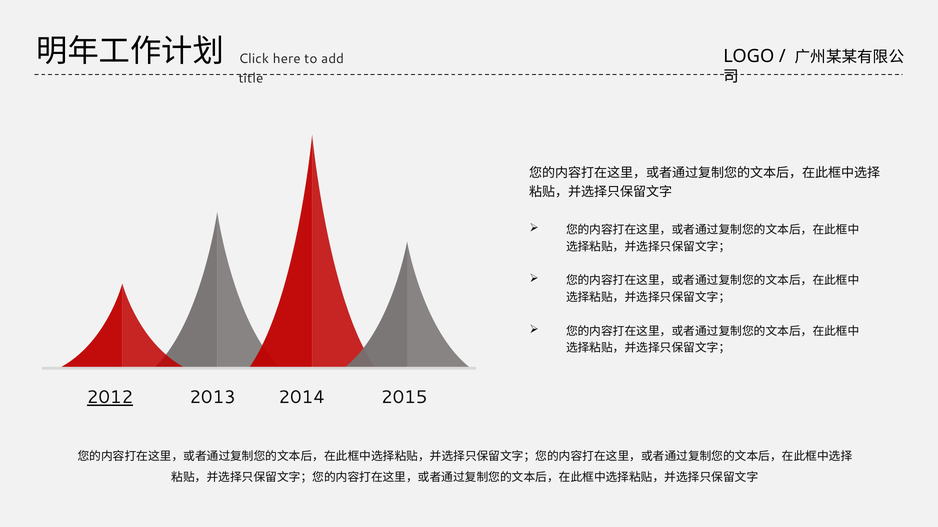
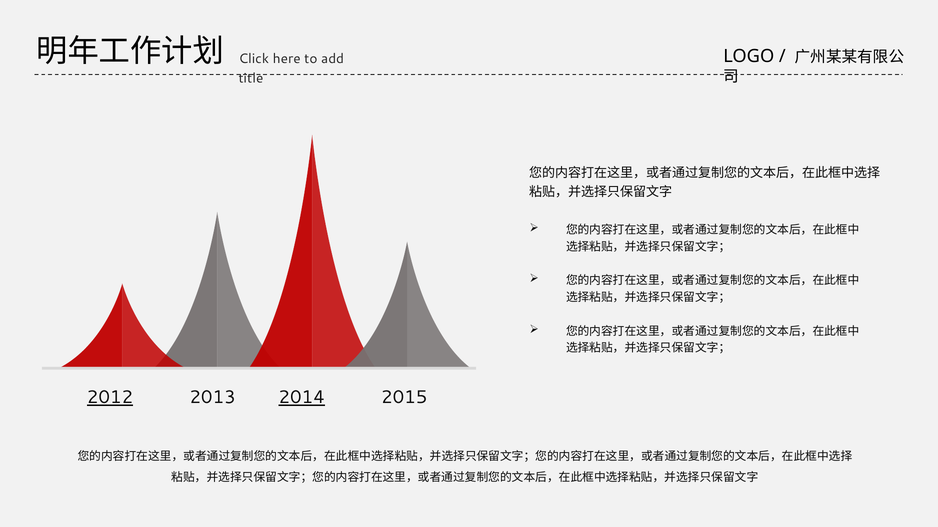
2014 underline: none -> present (302, 398)
